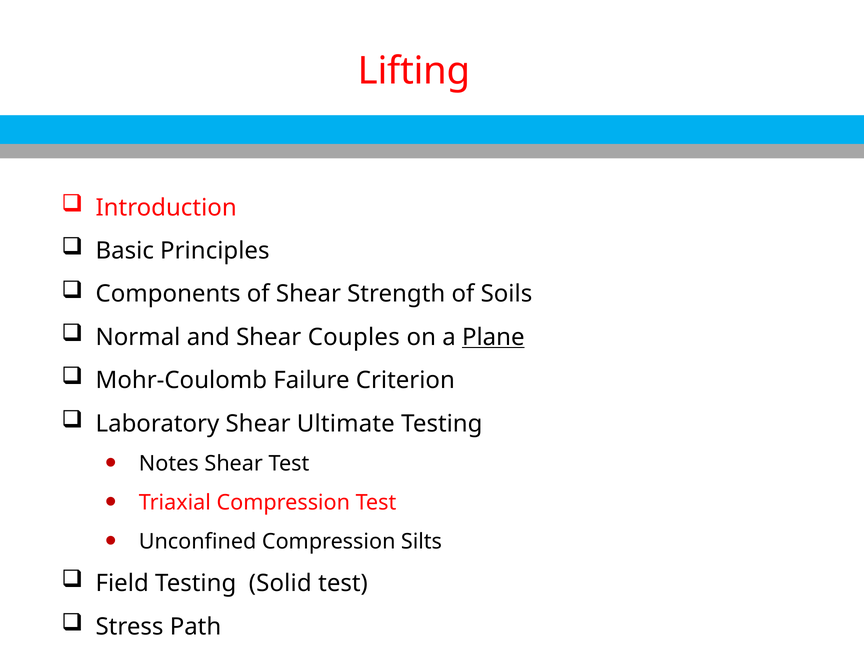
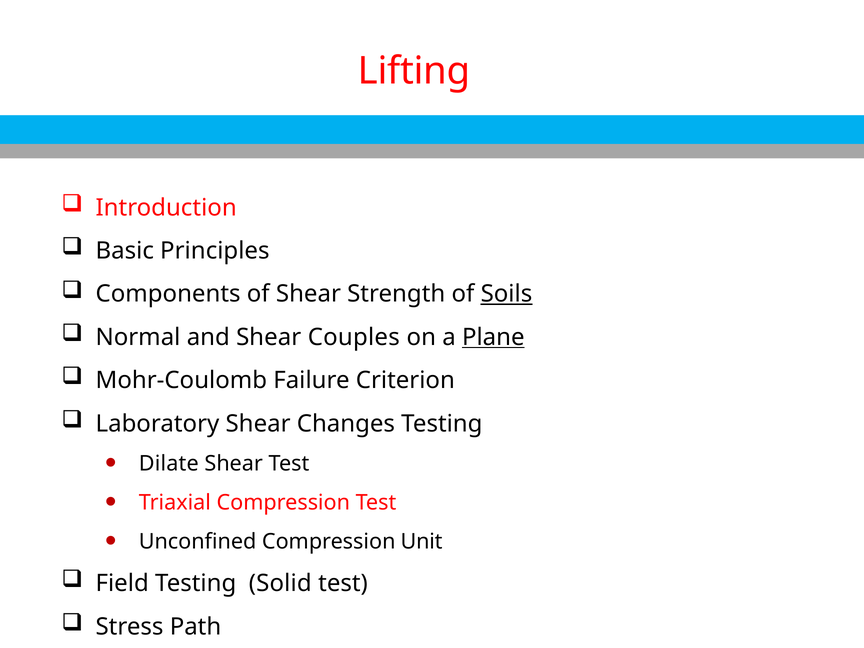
Soils underline: none -> present (506, 294)
Ultimate: Ultimate -> Changes (346, 424)
Notes: Notes -> Dilate (169, 464)
Silts: Silts -> Unit (422, 542)
